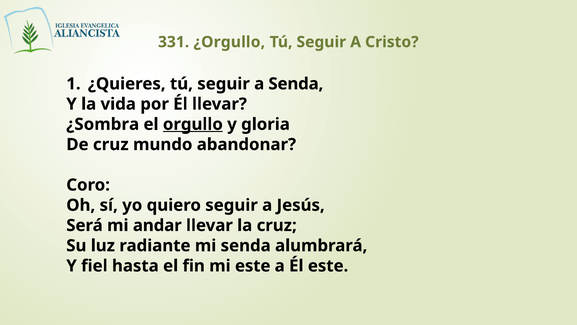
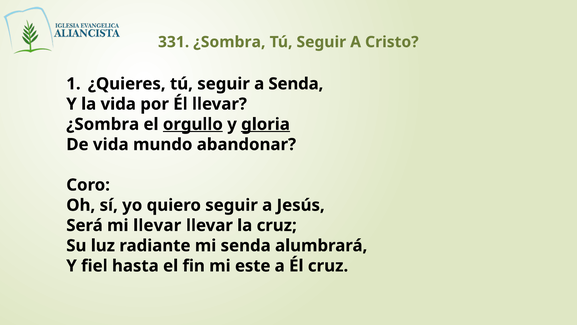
331 ¿Orgullo: ¿Orgullo -> ¿Sombra (229, 42)
gloria underline: none -> present (265, 124)
De cruz: cruz -> vida (111, 144)
mi andar: andar -> llevar (157, 225)
Él este: este -> cruz (328, 266)
